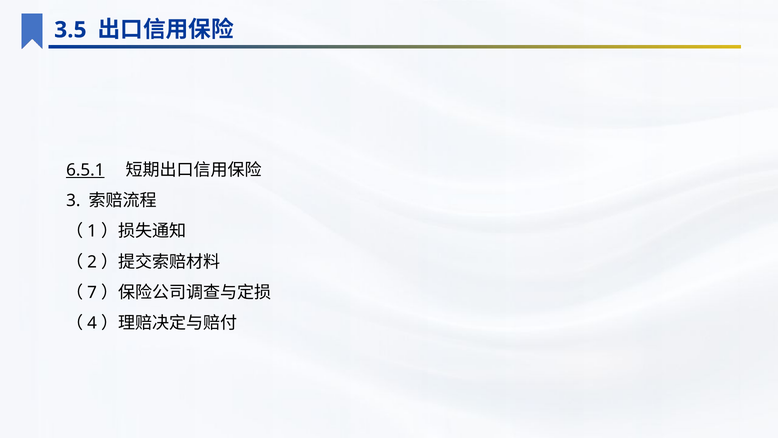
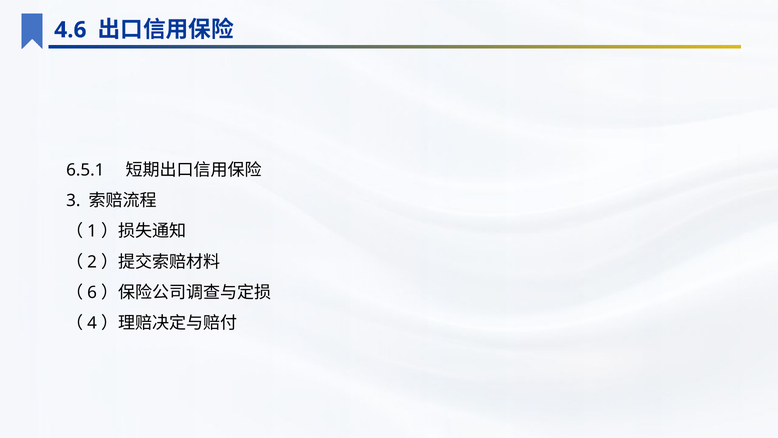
3.5: 3.5 -> 4.6 (70, 30)
6.5.1 underline: present -> none (85, 170)
7: 7 -> 6 (92, 292)
